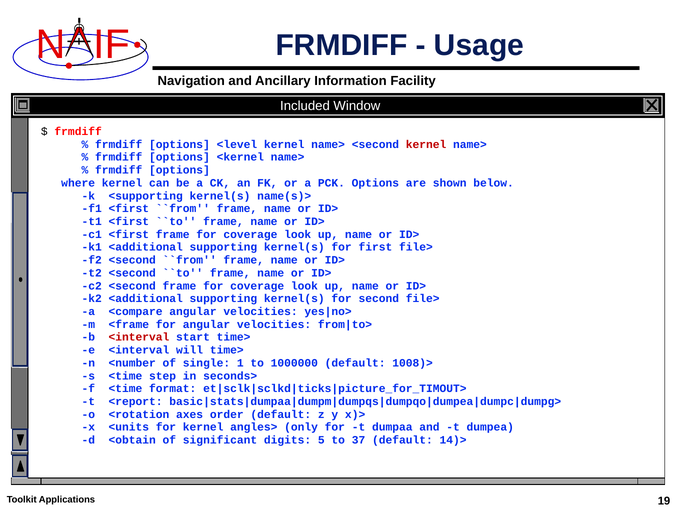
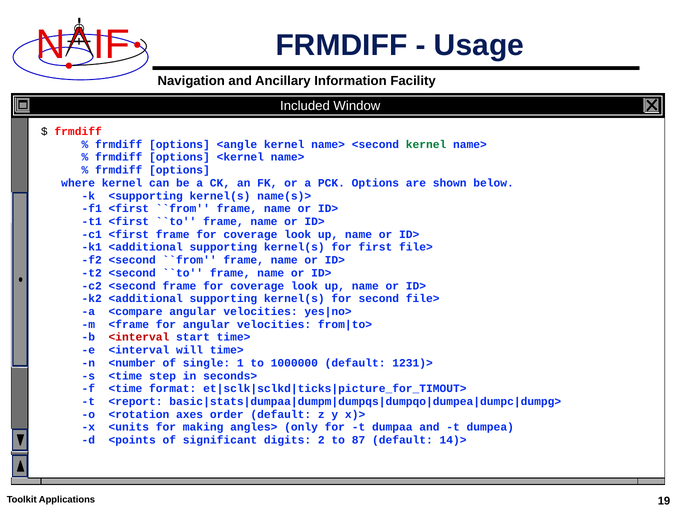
<level: <level -> <angle (237, 144)
kernel colour: red -> green (426, 144)
1008)>: 1008)> -> 1231)> (413, 363)
for kernel: kernel -> making (203, 427)
<obtain: <obtain -> <points (132, 440)
5: 5 -> 2 (321, 440)
37: 37 -> 87 (359, 440)
